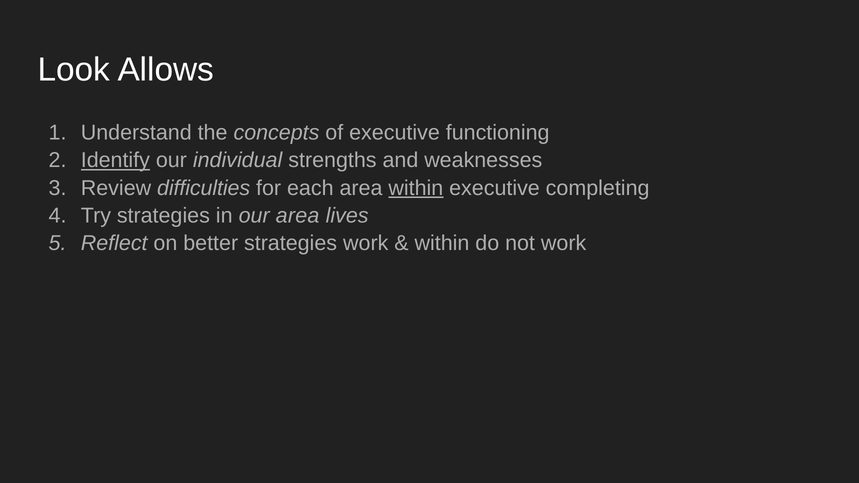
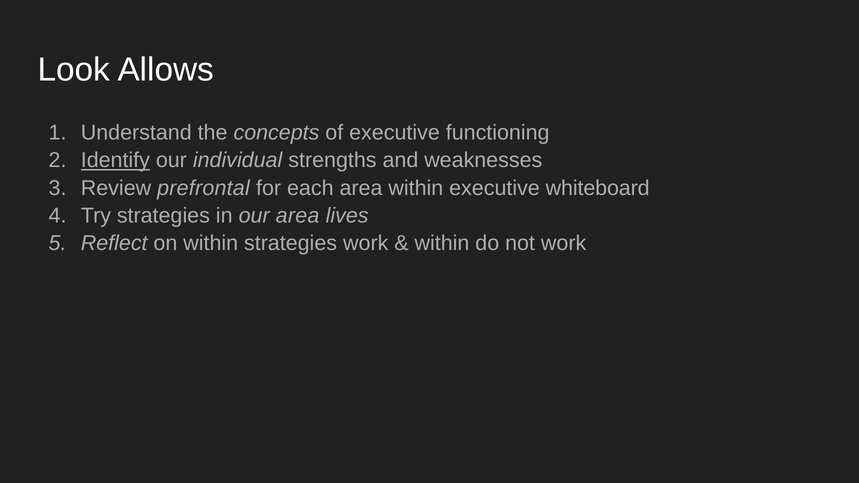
difficulties: difficulties -> prefrontal (203, 188)
within underline: present -> none (416, 188)
completing: completing -> whiteboard (598, 188)
on better: better -> within (211, 243)
